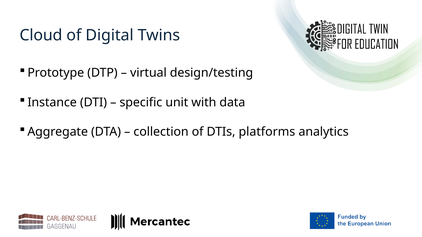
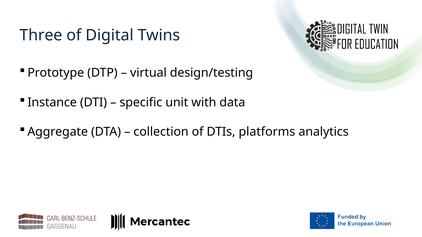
Cloud: Cloud -> Three (41, 35)
